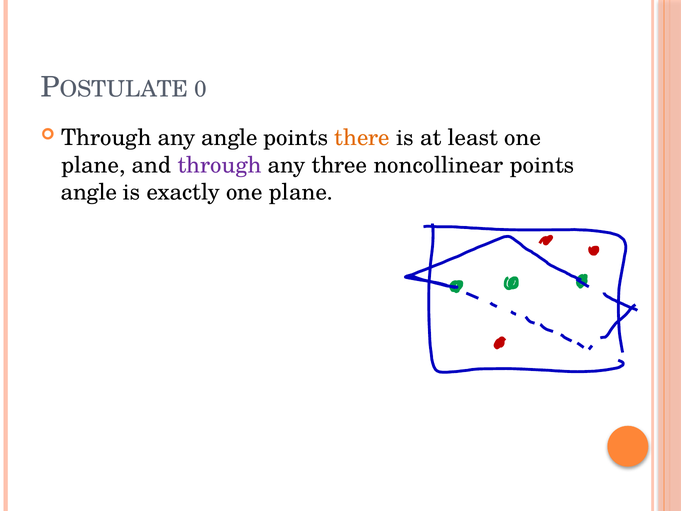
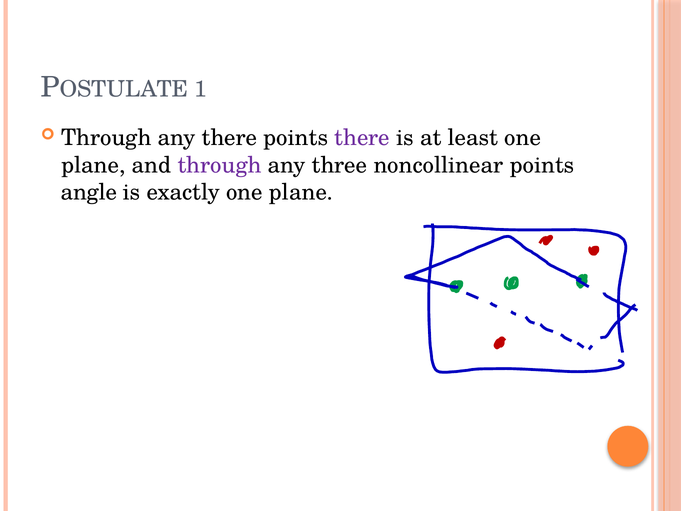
0: 0 -> 1 (201, 89)
any angle: angle -> there (230, 138)
there colour: orange -> purple (362, 138)
